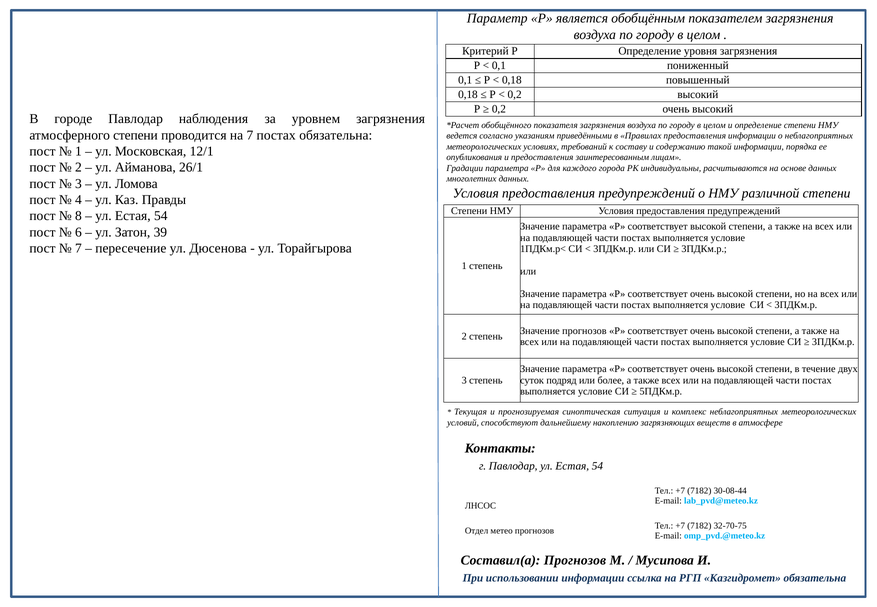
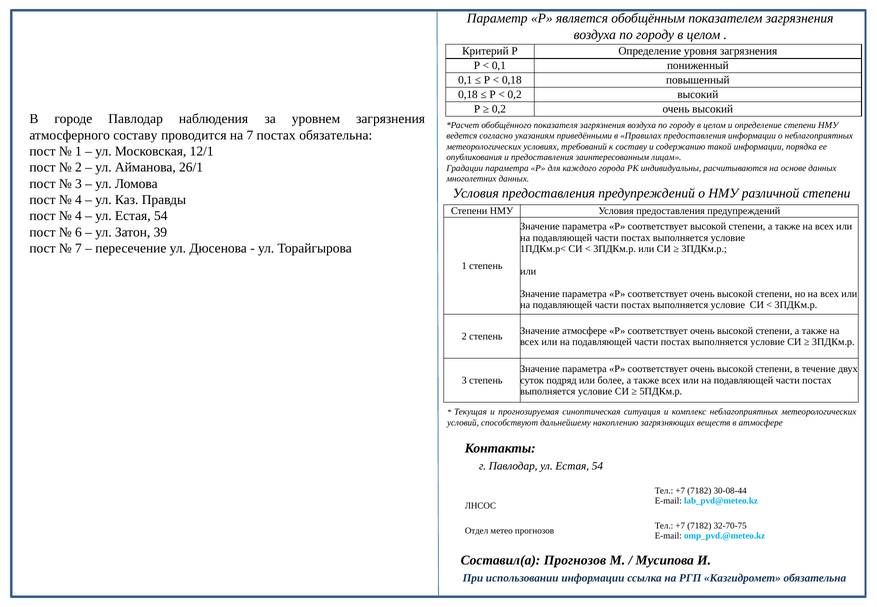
атмосферного степени: степени -> составу (135, 135)
8: 8 -> 4 (78, 216)
Значение прогнозов: прогнозов -> атмосфере (585, 331)
